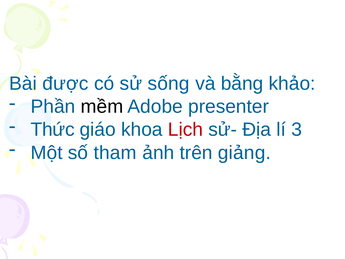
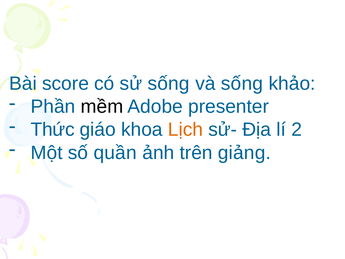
được: được -> score (65, 84)
và bằng: bằng -> sống (242, 84)
Lịch colour: red -> orange (185, 130)
3: 3 -> 2 (297, 130)
tham: tham -> quần (115, 153)
